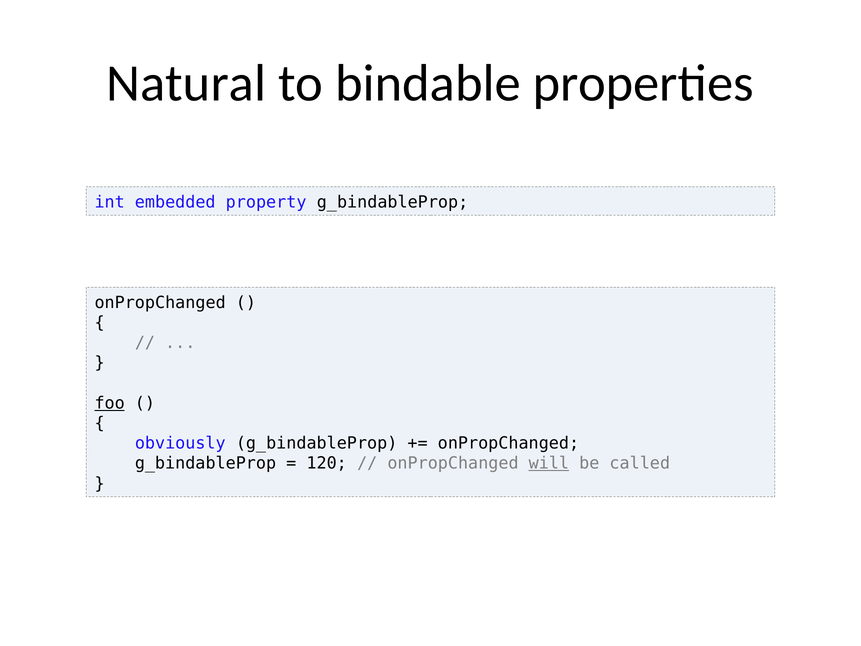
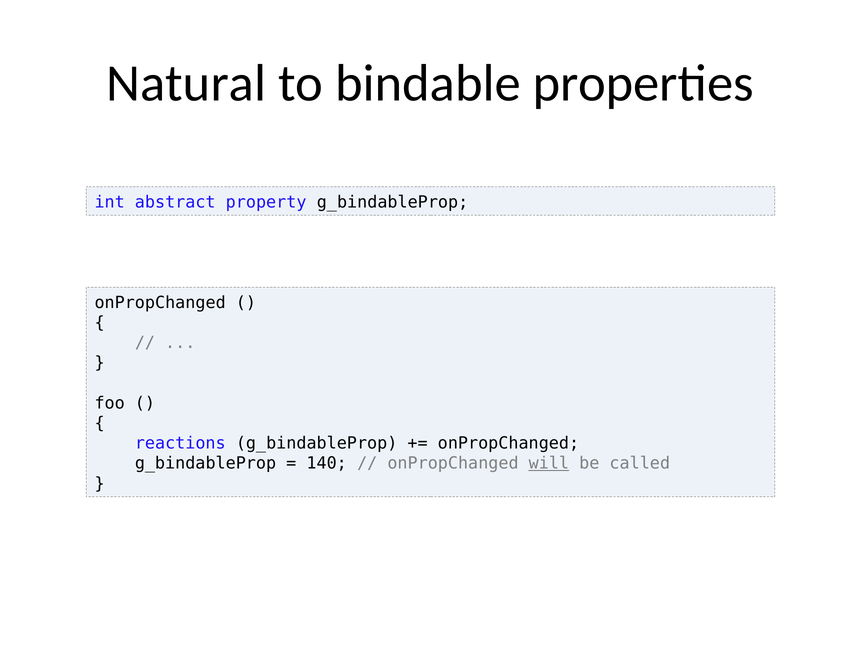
embedded: embedded -> abstract (175, 202)
foo underline: present -> none (110, 403)
obviously: obviously -> reactions (180, 443)
120: 120 -> 140 (327, 463)
